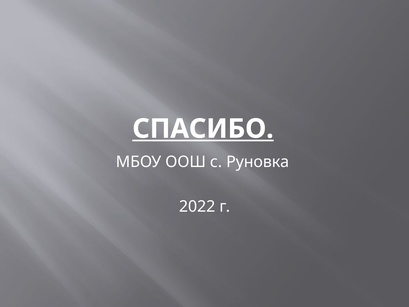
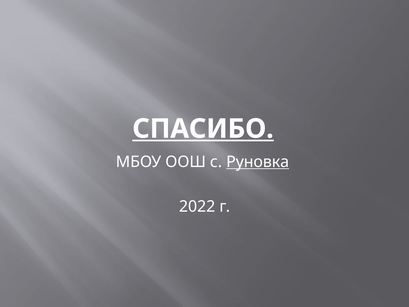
Руновка underline: none -> present (258, 162)
